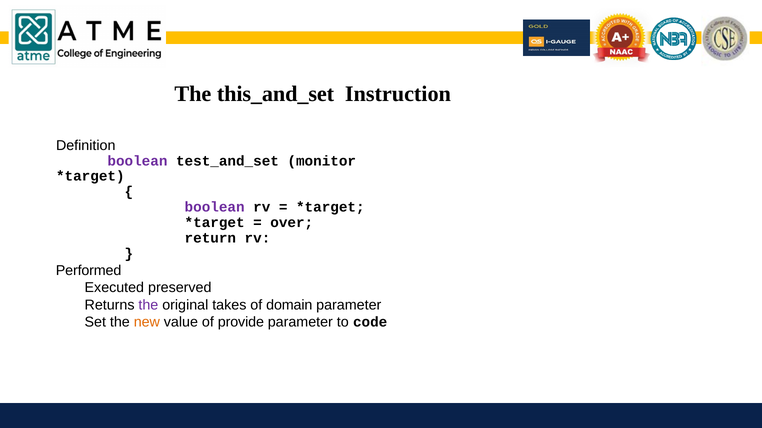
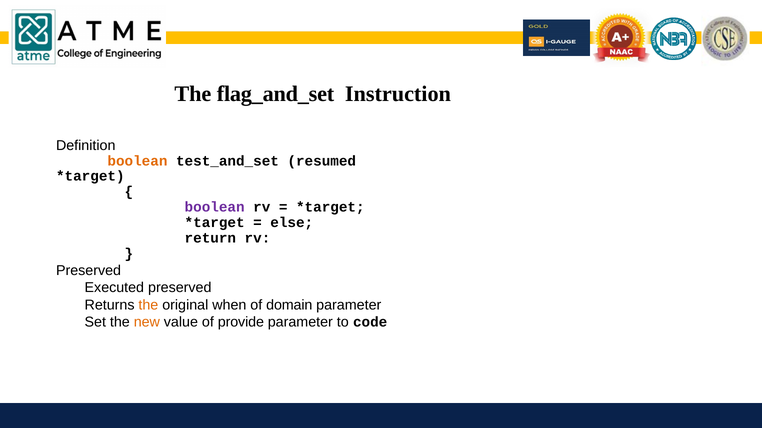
this_and_set: this_and_set -> flag_and_set (276, 94)
boolean colour: purple -> orange (137, 161)
monitor: monitor -> resumed (322, 161)
over: over -> else (292, 223)
Performed: Performed -> Preserved (89, 271)
the colour: purple -> orange (148, 305)
takes: takes -> when (229, 305)
